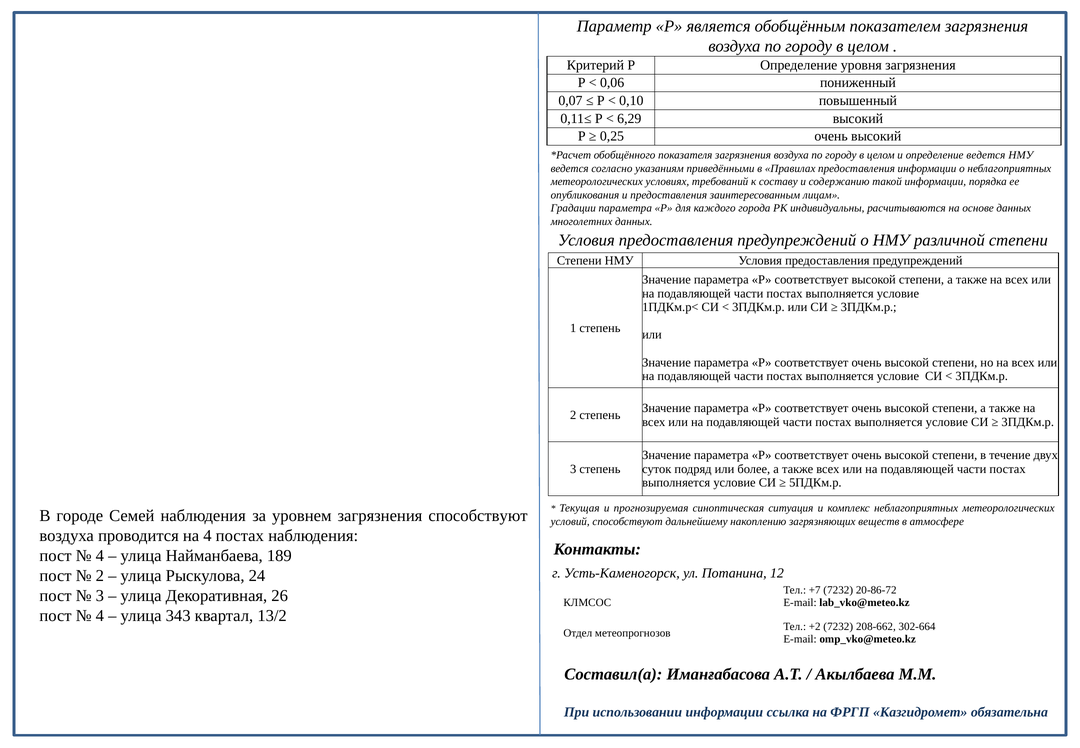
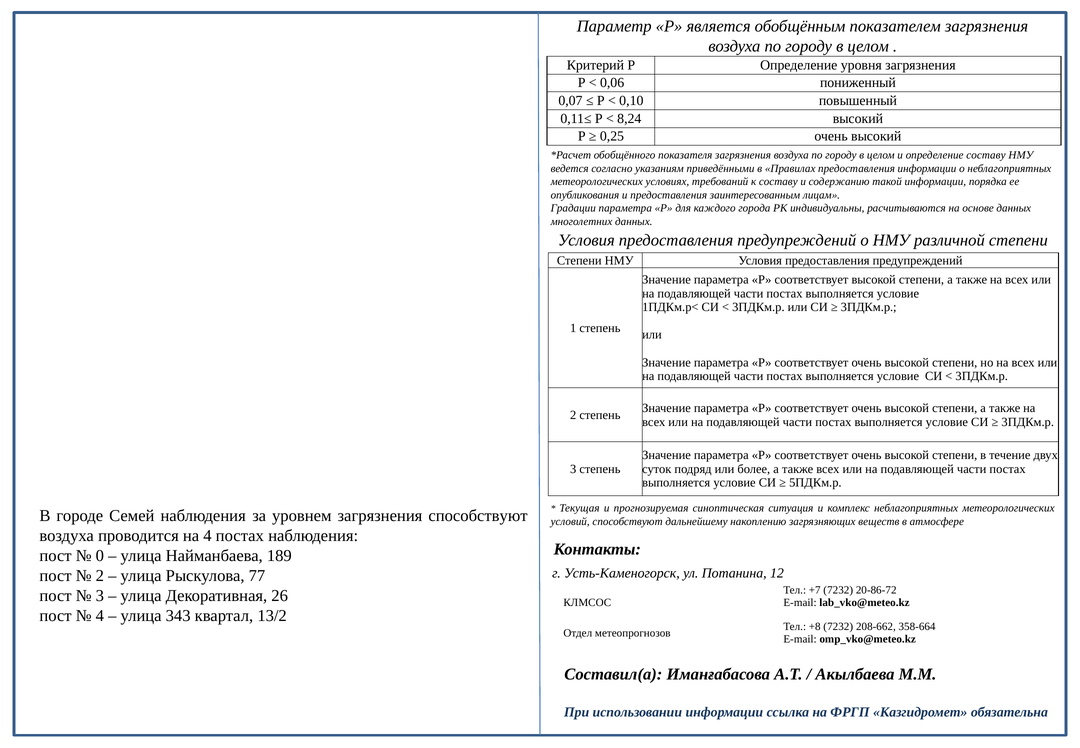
6,29: 6,29 -> 8,24 (629, 118)
определение ведется: ведется -> составу (986, 155)
4: 4 -> 0 (100, 555)
24: 24 -> 77 (257, 575)
+2: +2 -> +8 (815, 627)
302-664: 302-664 -> 358-664 (917, 627)
